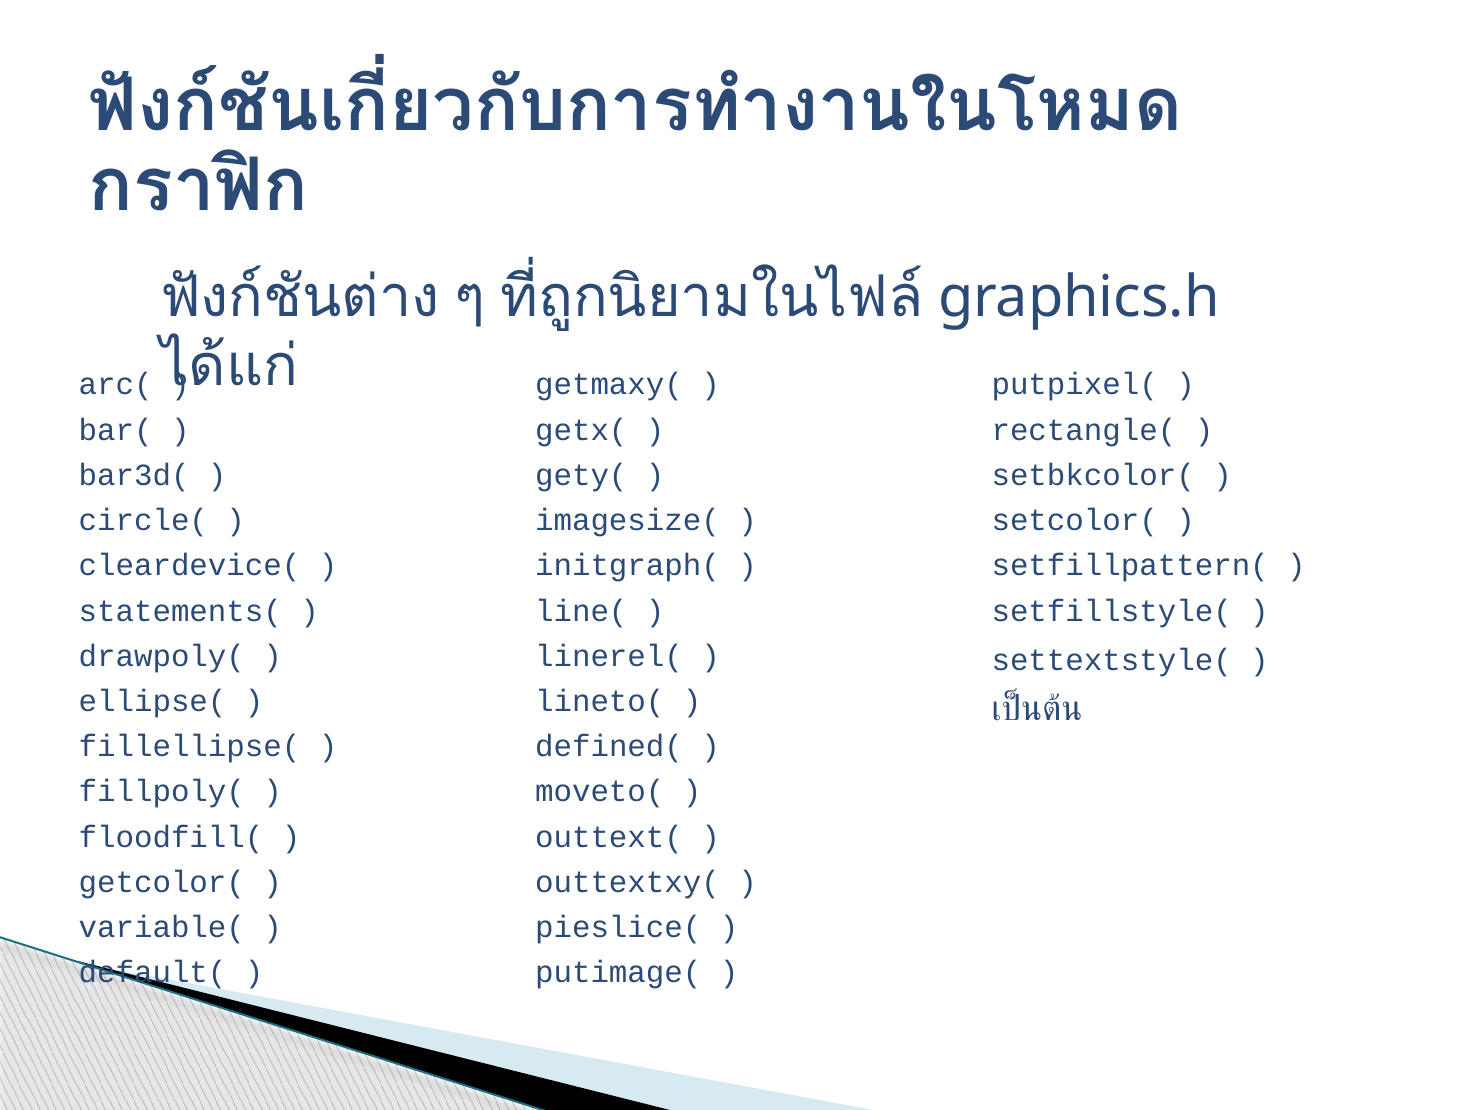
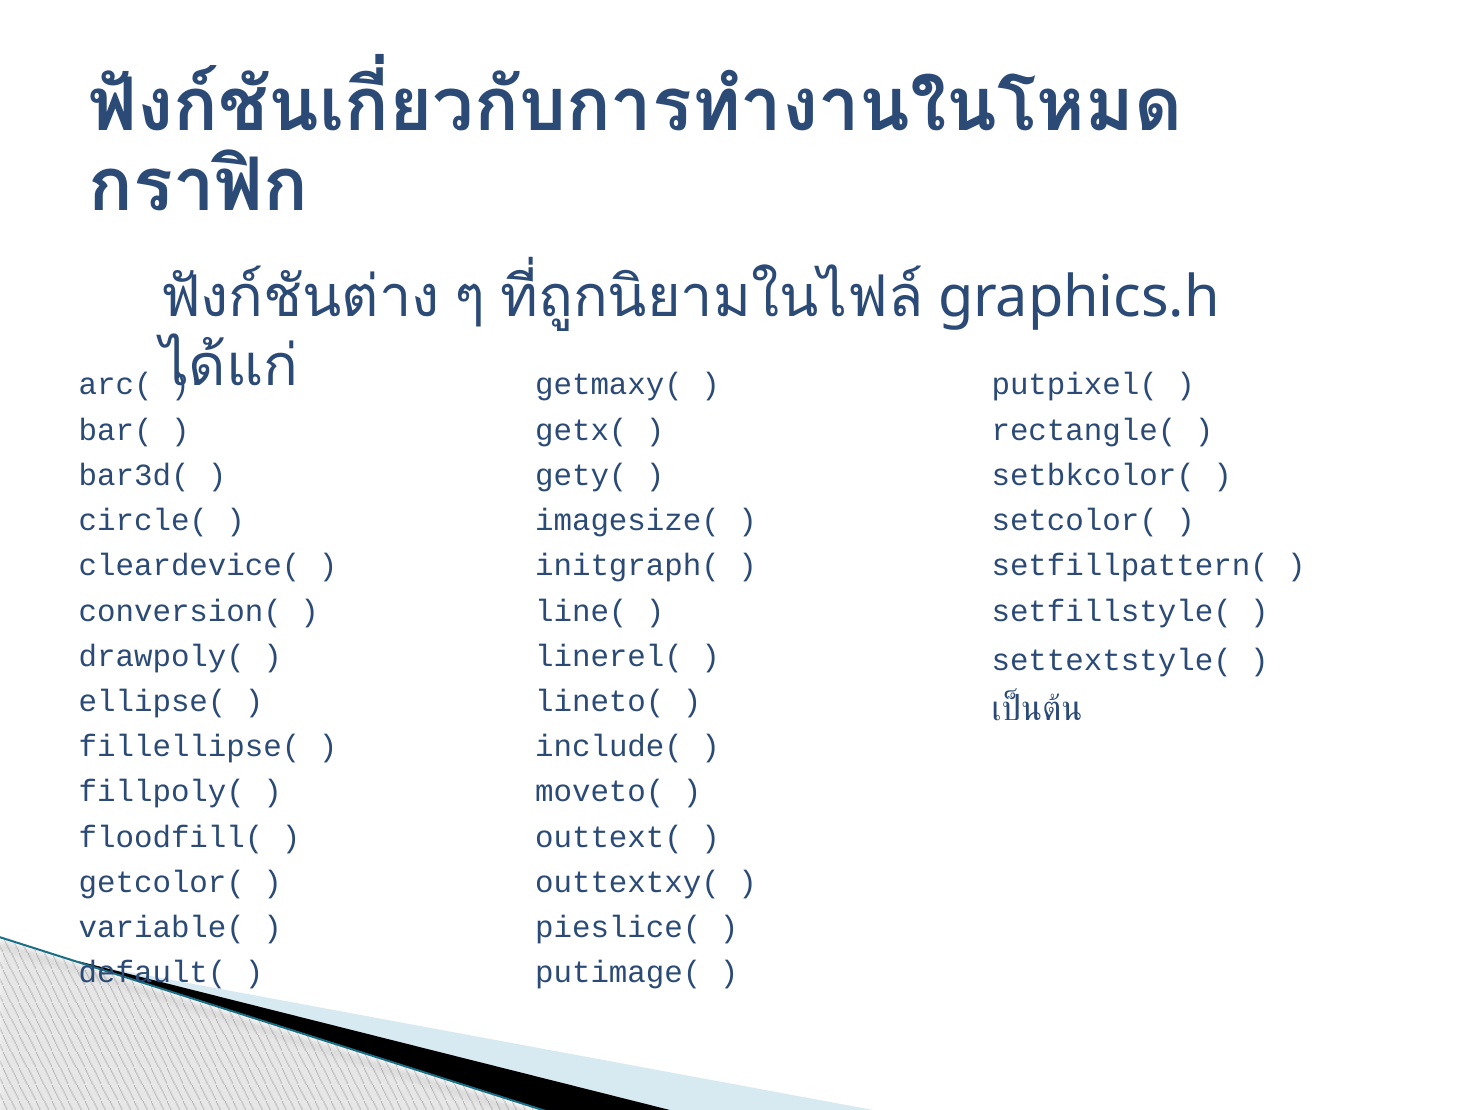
statements(: statements( -> conversion( (180, 611)
defined(: defined( -> include( (609, 747)
